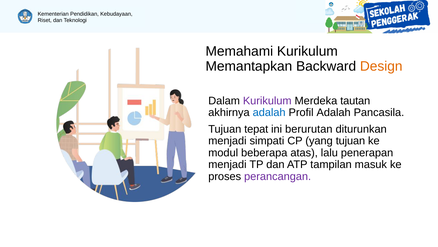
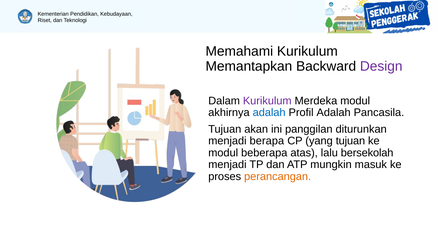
Design colour: orange -> purple (381, 66)
Merdeka tautan: tautan -> modul (355, 101)
tepat: tepat -> akan (256, 129)
berurutan: berurutan -> panggilan (309, 129)
simpati: simpati -> berapa (267, 141)
penerapan: penerapan -> bersekolah (367, 152)
tampilan: tampilan -> mungkin (331, 164)
perancangan colour: purple -> orange (278, 176)
